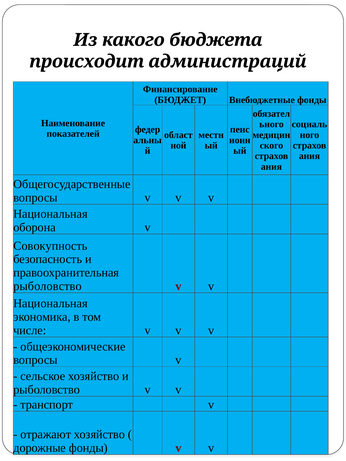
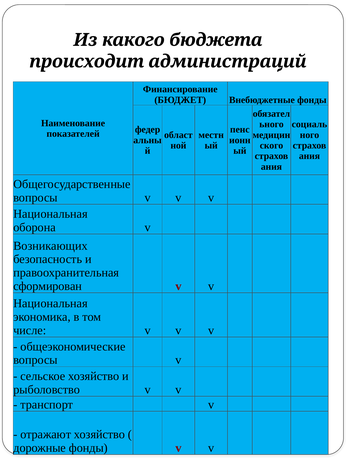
Совокупность: Совокупность -> Возникающих (50, 246)
рыболовство: рыболовство -> сформирован (48, 286)
